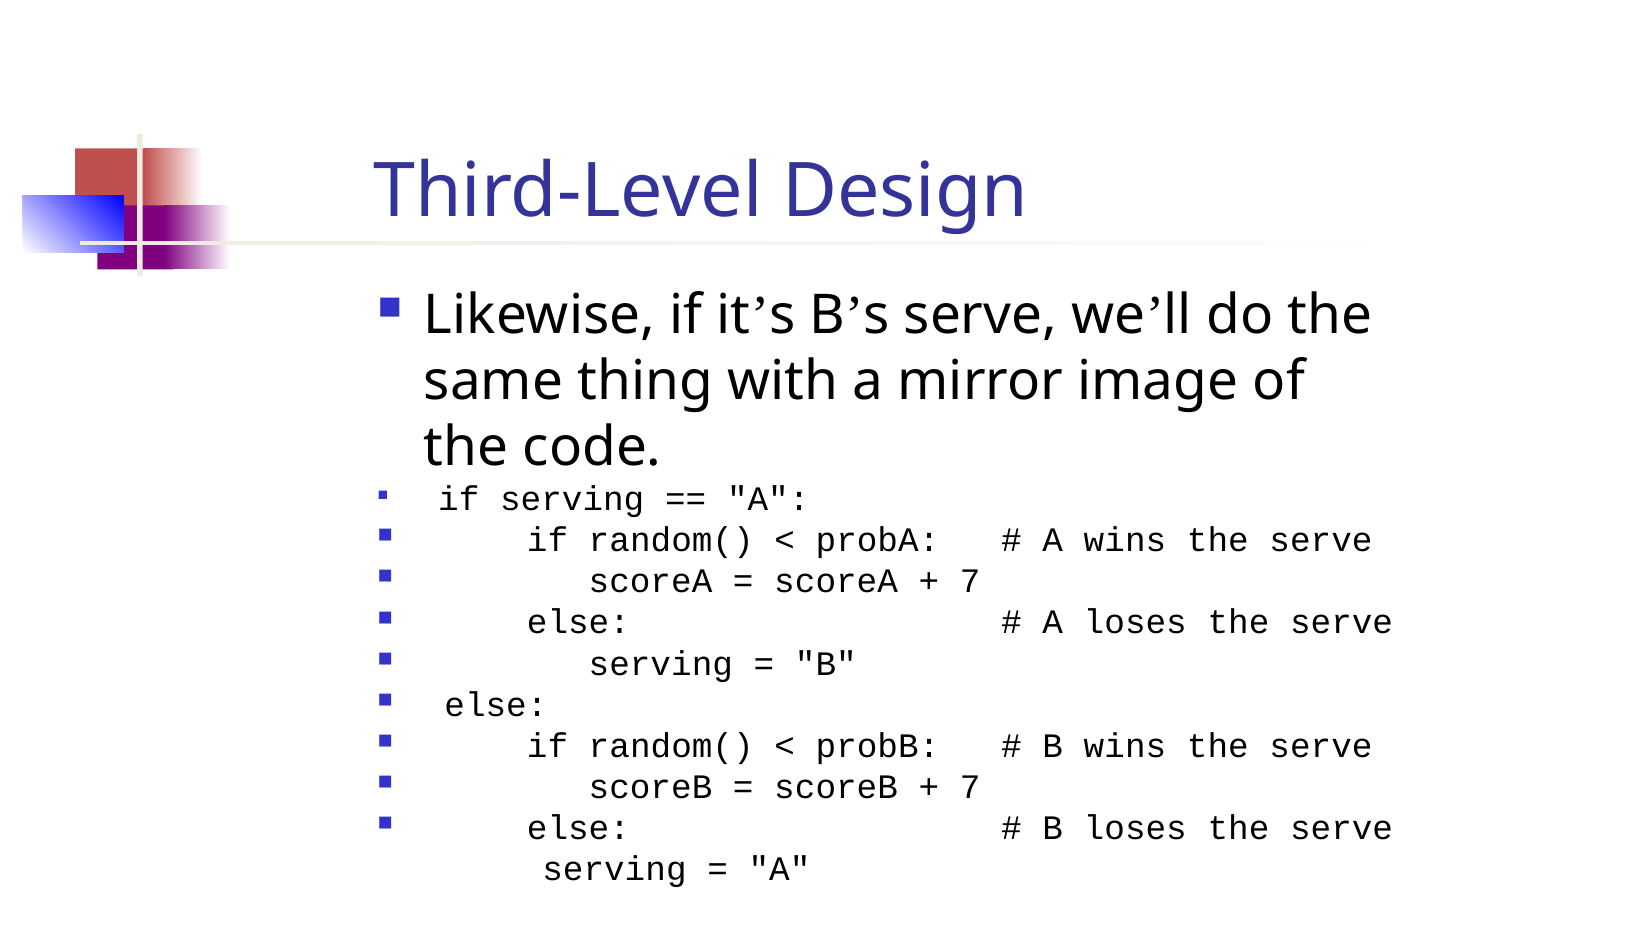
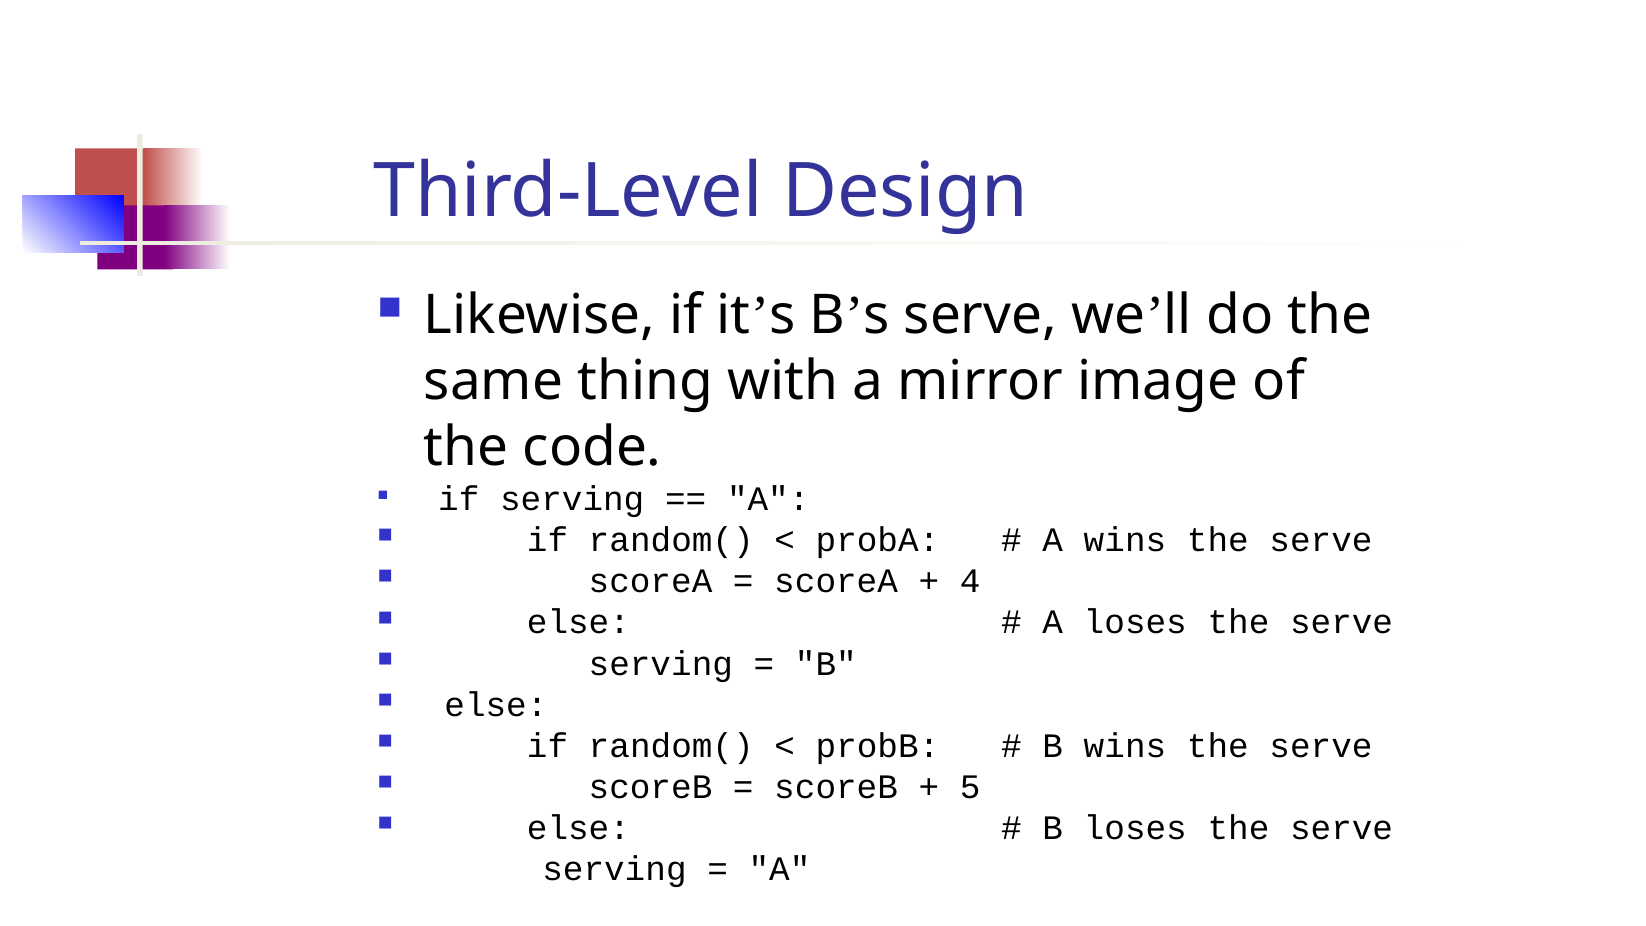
7: 7 -> 4 (970, 581)
7: 7 -> 5 (970, 787)
